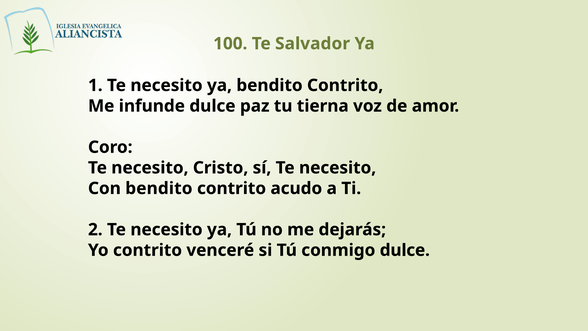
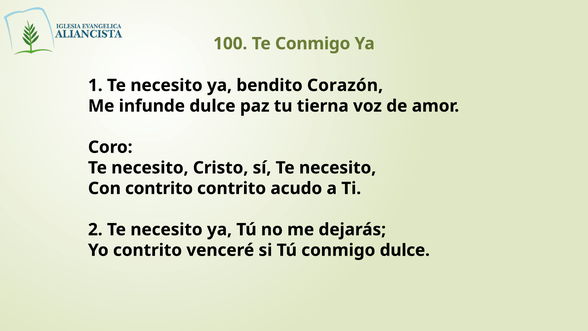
Te Salvador: Salvador -> Conmigo (313, 44)
ya bendito Contrito: Contrito -> Corazón (345, 85)
Con bendito: bendito -> contrito (159, 188)
